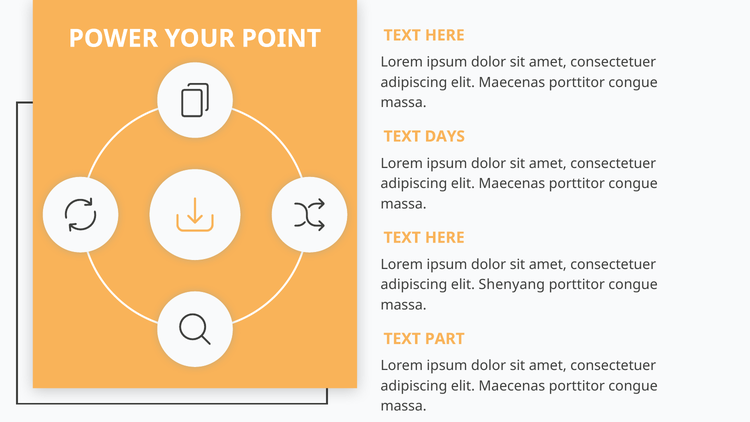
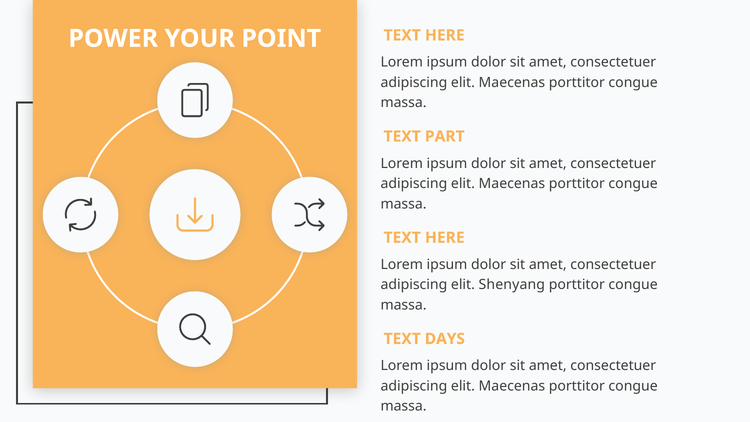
DAYS: DAYS -> PART (445, 136)
PART: PART -> DAYS (445, 339)
